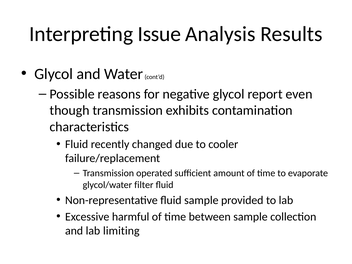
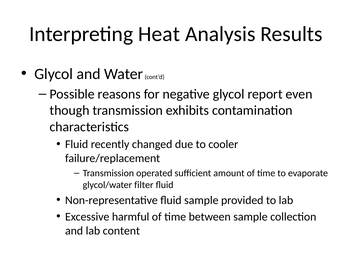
Issue: Issue -> Heat (159, 34)
limiting: limiting -> content (121, 231)
